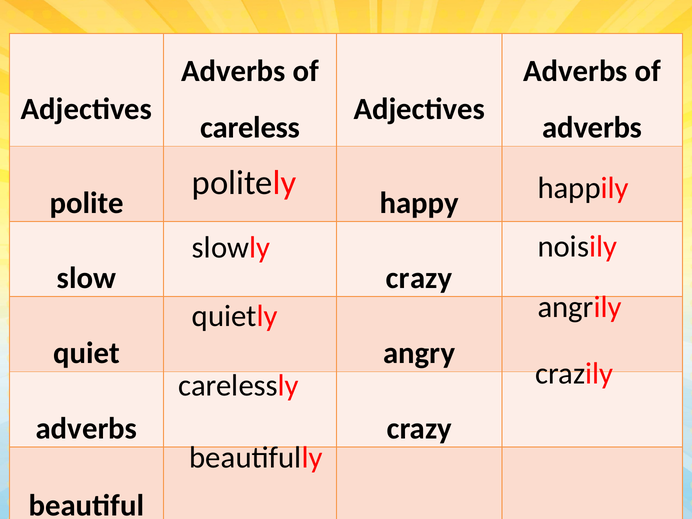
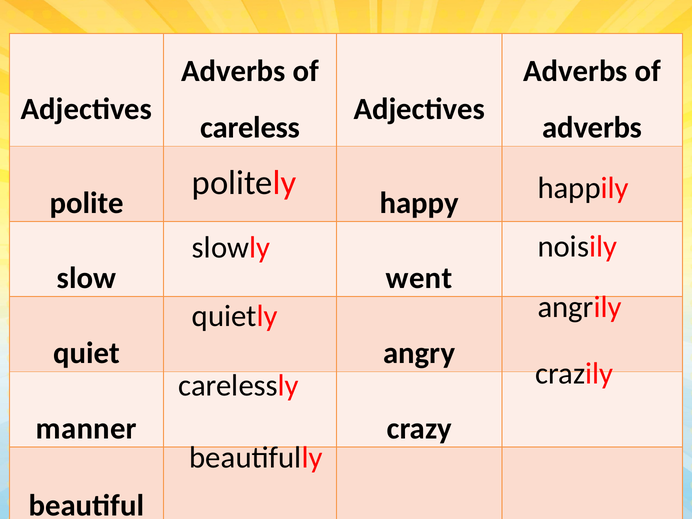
slow crazy: crazy -> went (419, 278)
adverbs: adverbs -> manner (86, 429)
